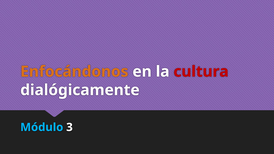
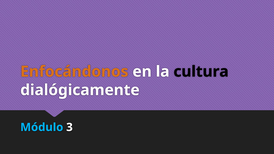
cultura colour: red -> black (201, 72)
